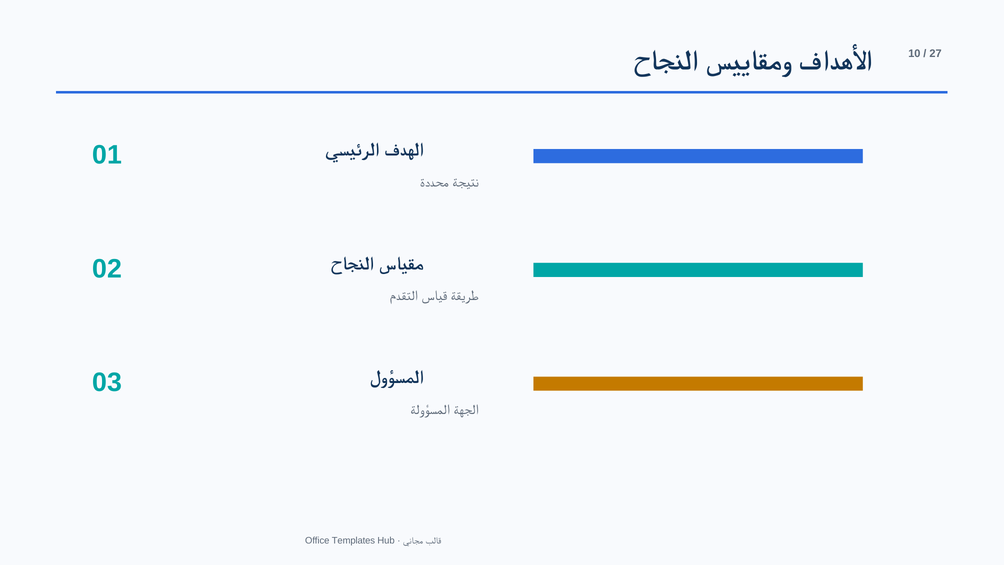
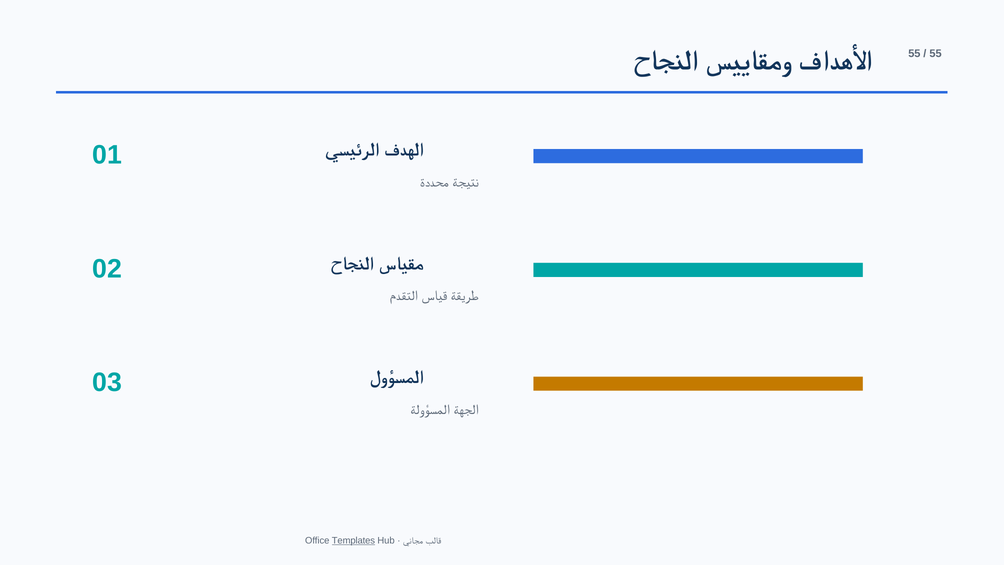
10: 10 -> 55 (914, 53)
27: 27 -> 55 (936, 53)
Templates underline: none -> present (353, 540)
